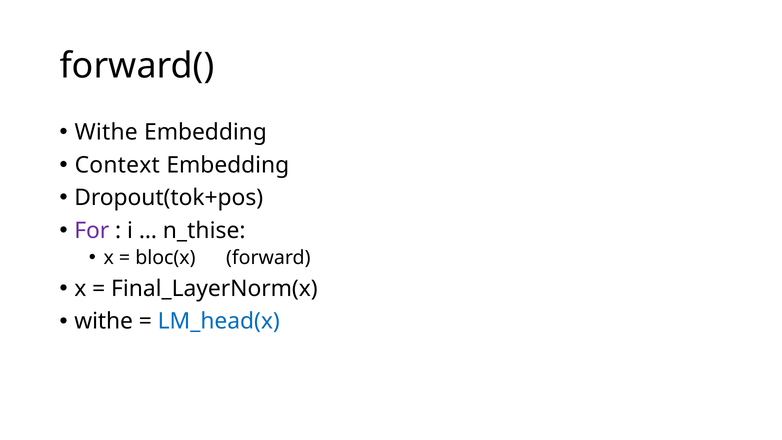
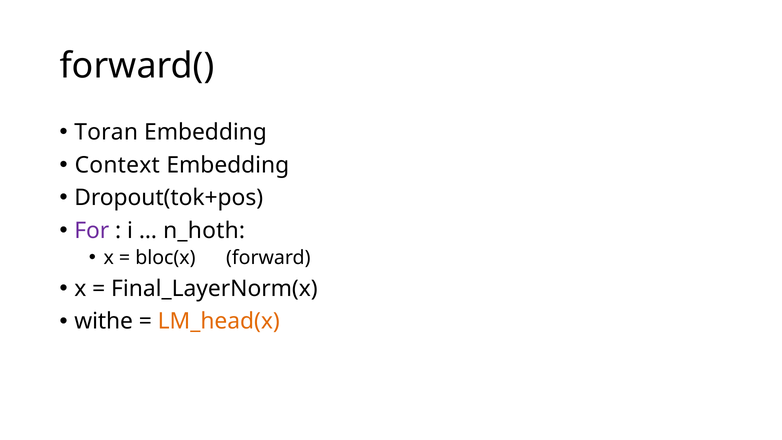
Withe: Withe -> Toran (106, 132)
n_thise: n_thise -> n_hoth (204, 231)
LM_head(x colour: blue -> orange (219, 321)
